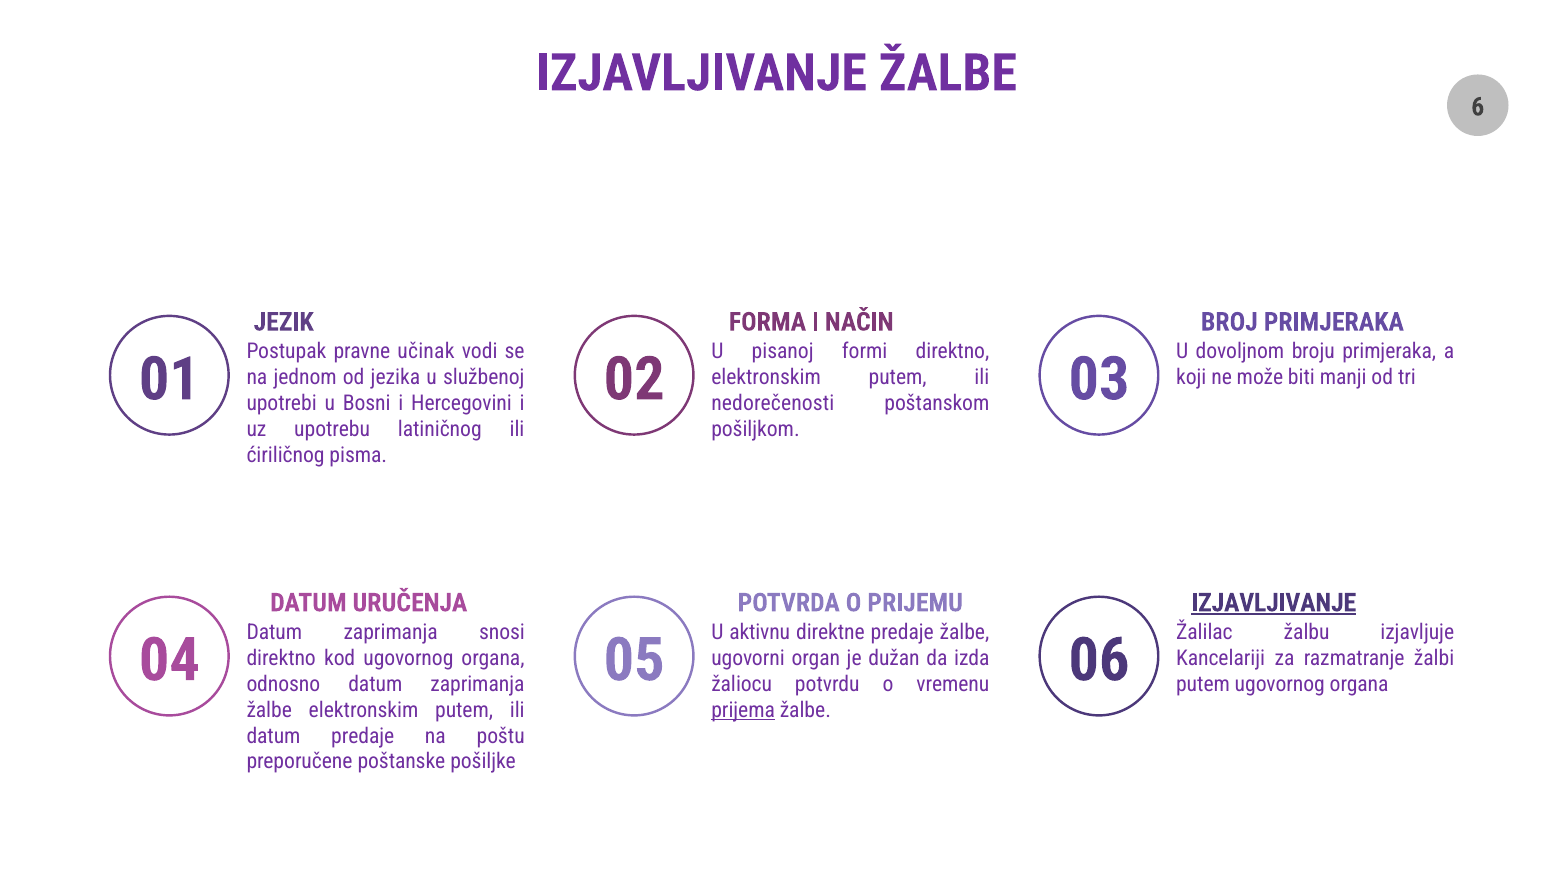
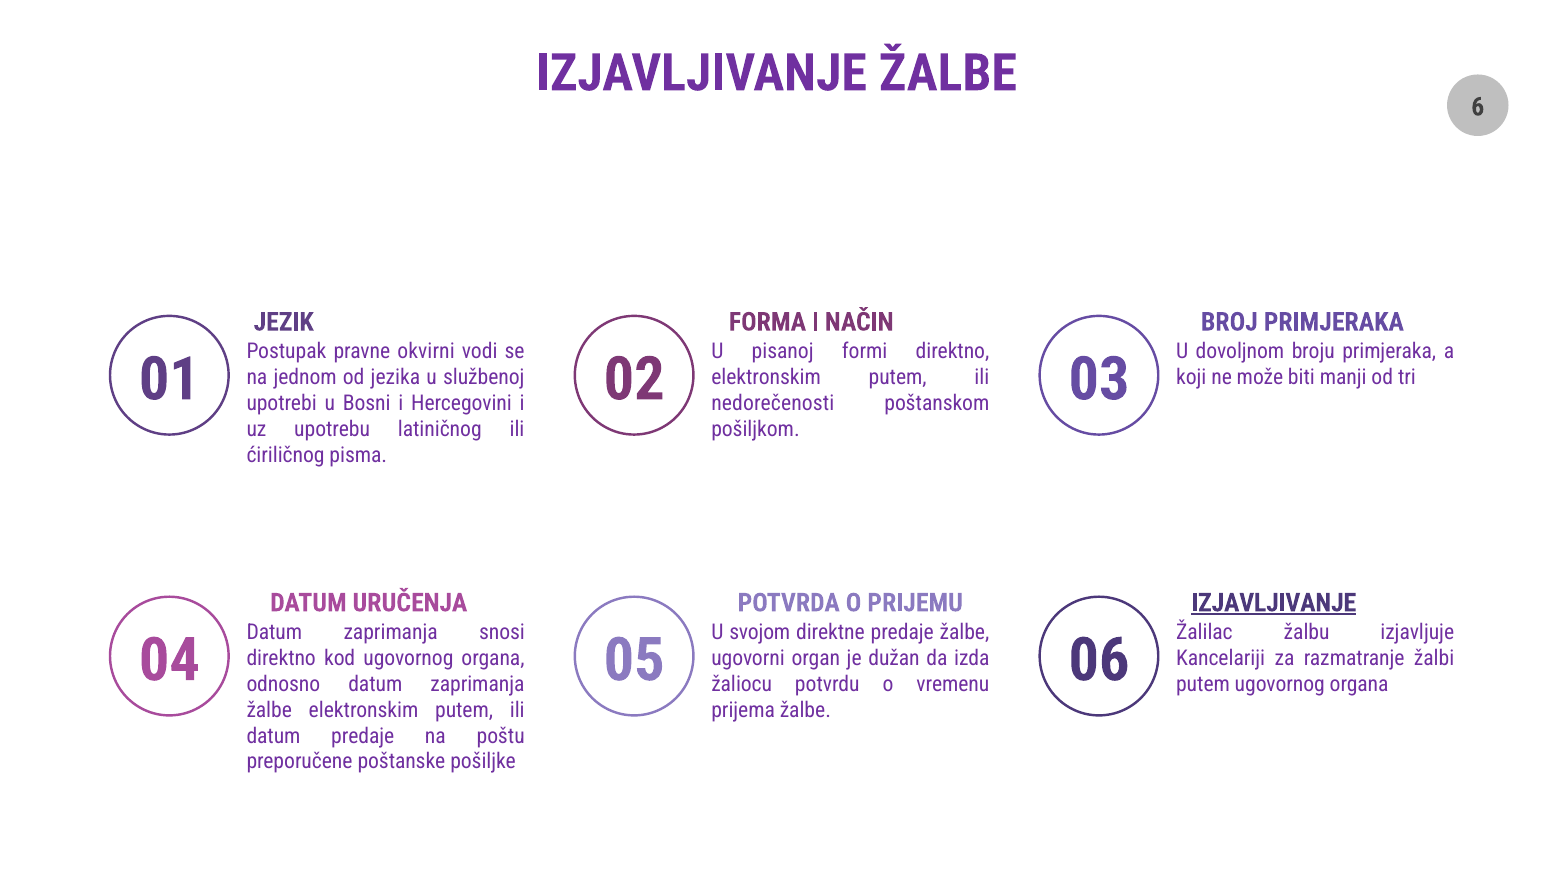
učinak: učinak -> okvirni (426, 351)
aktivnu: aktivnu -> svojom (760, 632)
prijema underline: present -> none (743, 710)
